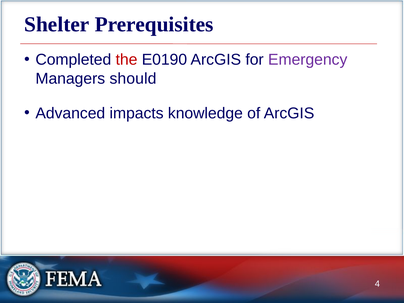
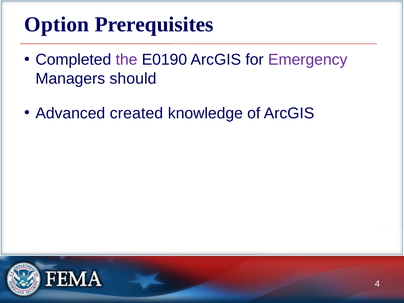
Shelter: Shelter -> Option (57, 24)
the colour: red -> purple (127, 60)
impacts: impacts -> created (136, 113)
